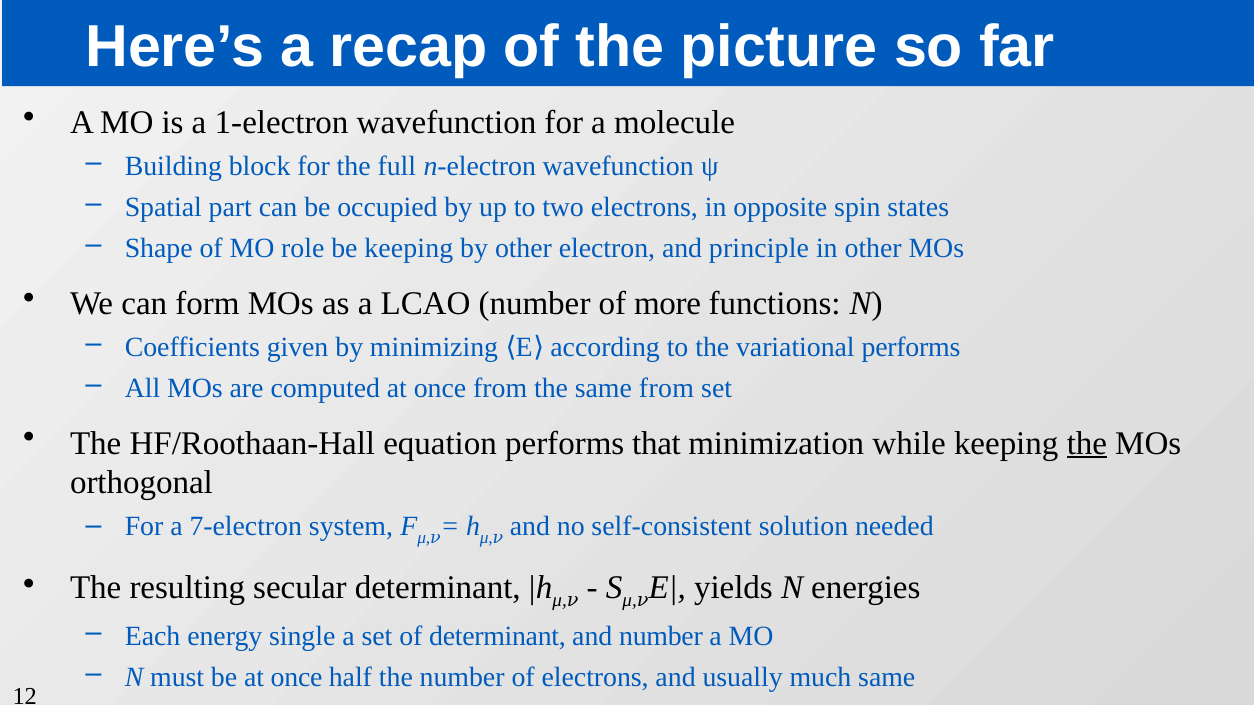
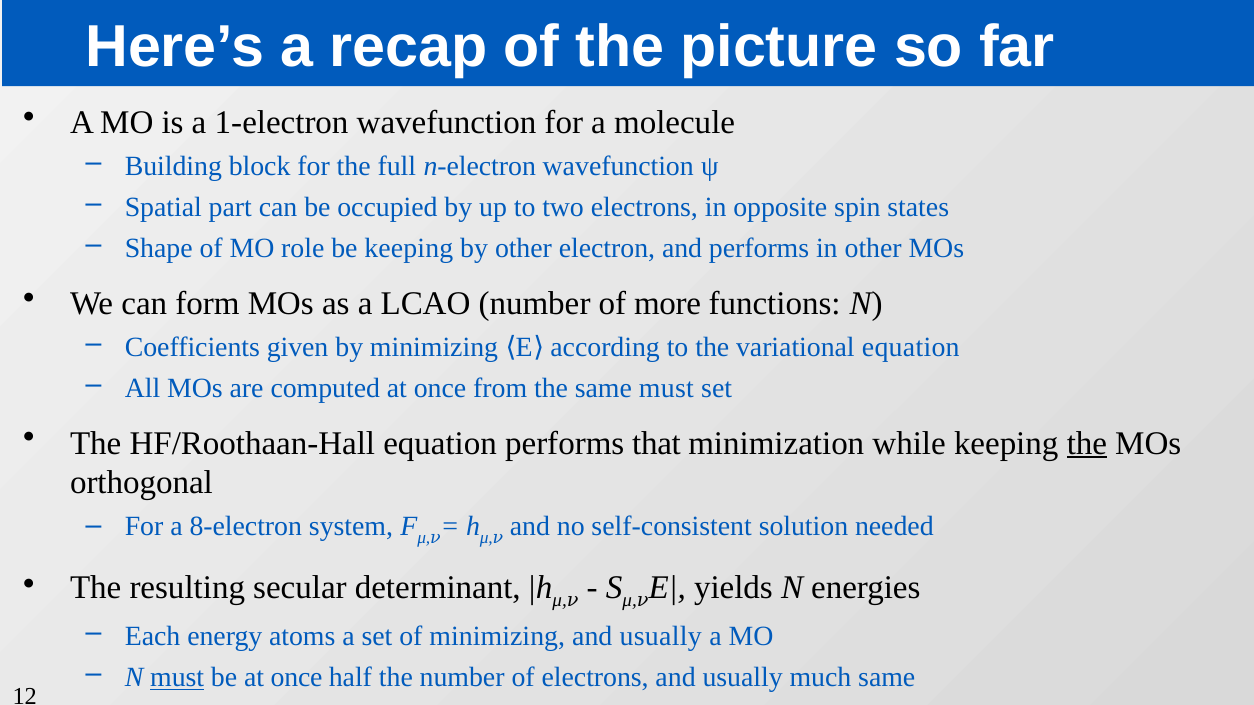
and principle: principle -> performs (759, 248)
variational performs: performs -> equation (911, 347)
same from: from -> must (666, 388)
7-electron: 7-electron -> 8-electron (246, 527)
single: single -> atoms (302, 637)
of determinant: determinant -> minimizing (497, 637)
number: number -> usually (661, 637)
must underline: none -> present (177, 678)
